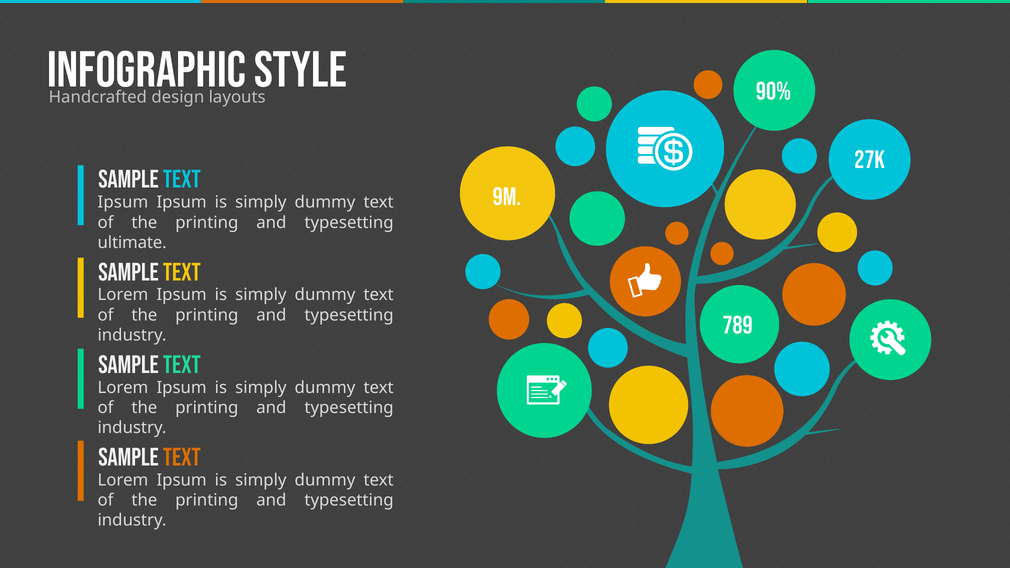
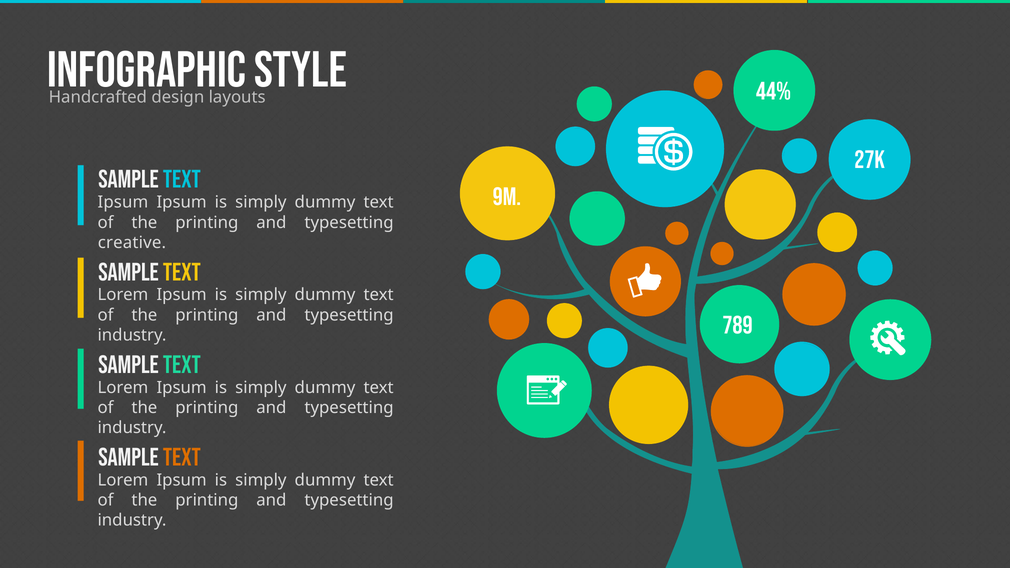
90%: 90% -> 44% (774, 91)
ultimate: ultimate -> creative (132, 243)
